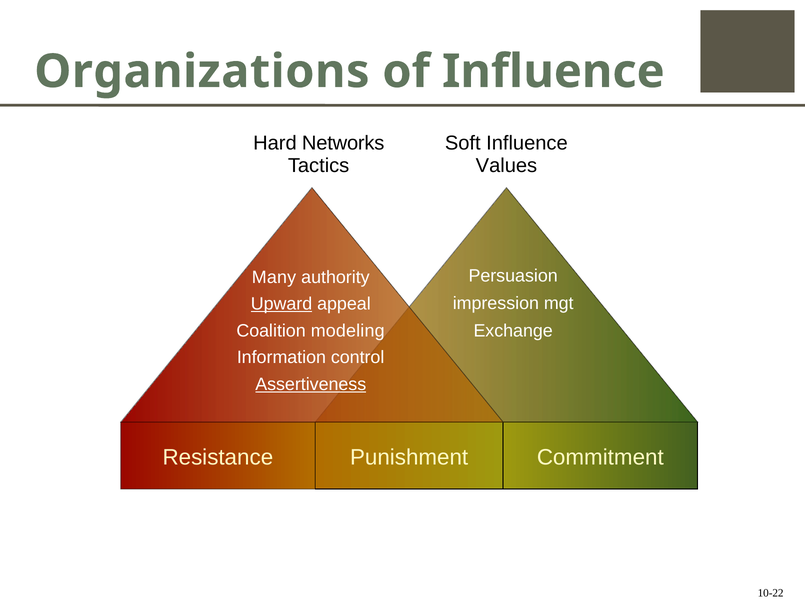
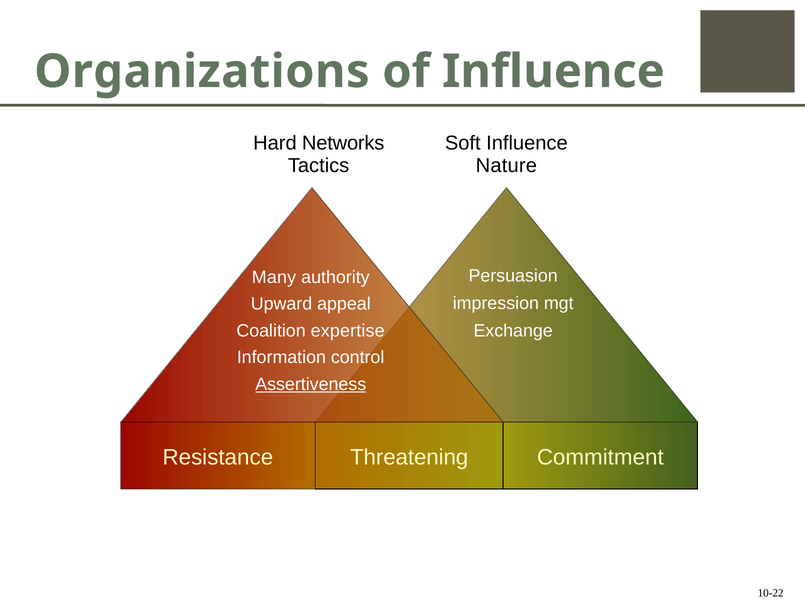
Values: Values -> Nature (506, 166)
Upward underline: present -> none (282, 304)
modeling: modeling -> expertise (348, 331)
Punishment: Punishment -> Threatening (409, 458)
